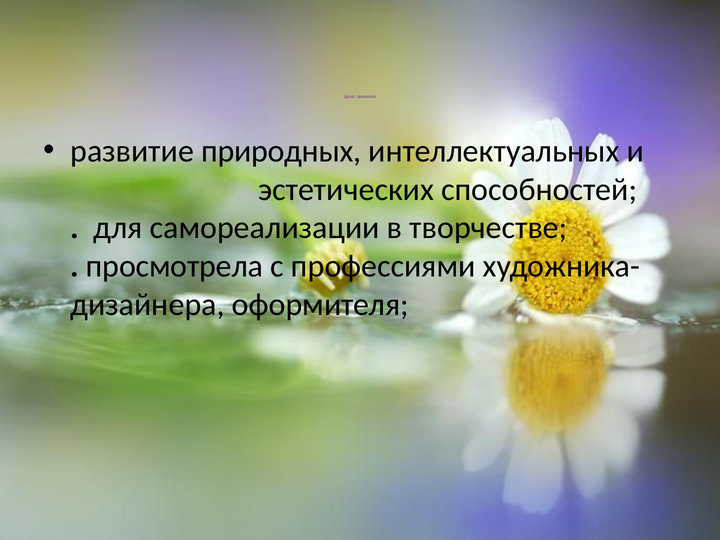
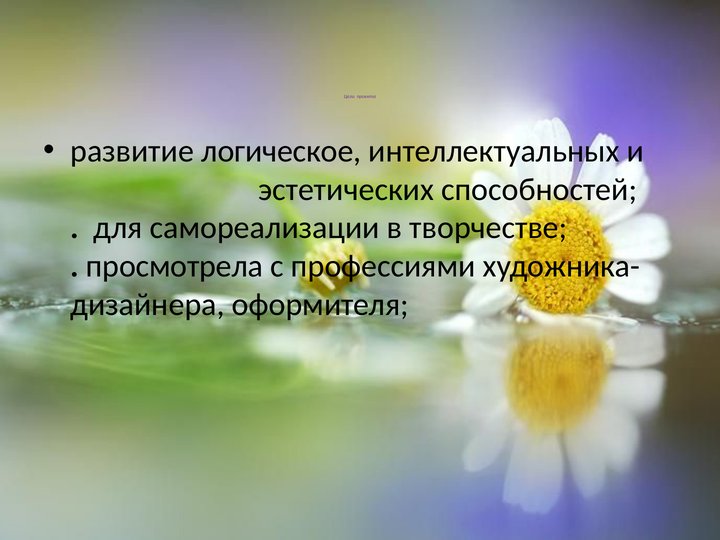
природных: природных -> логическое (281, 151)
